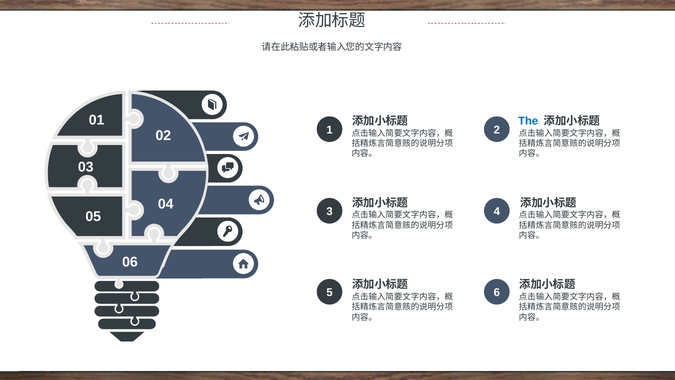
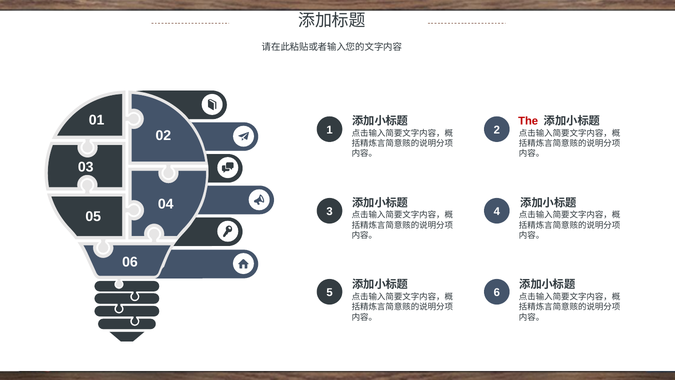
The colour: blue -> red (528, 121)
